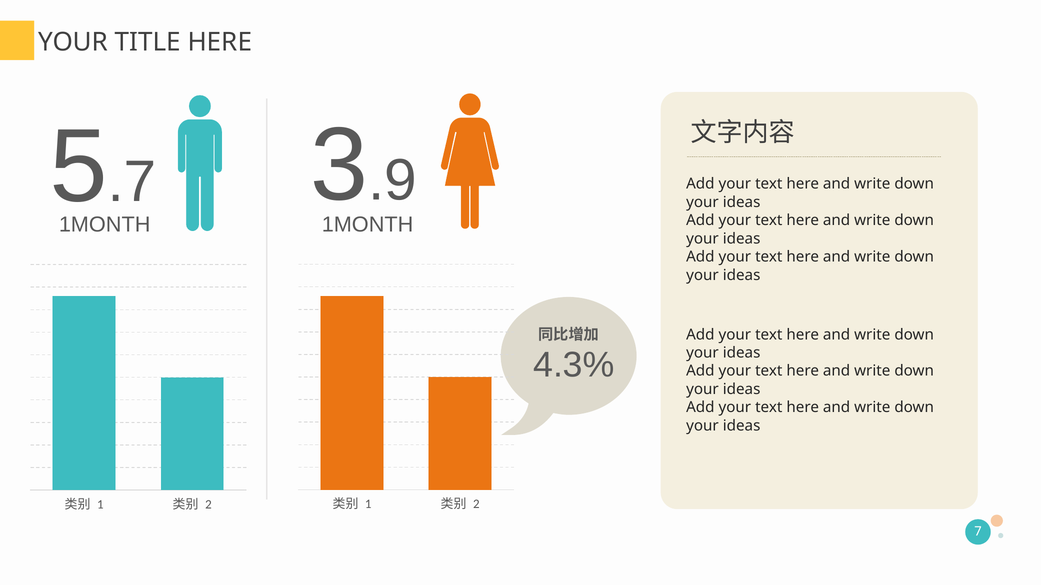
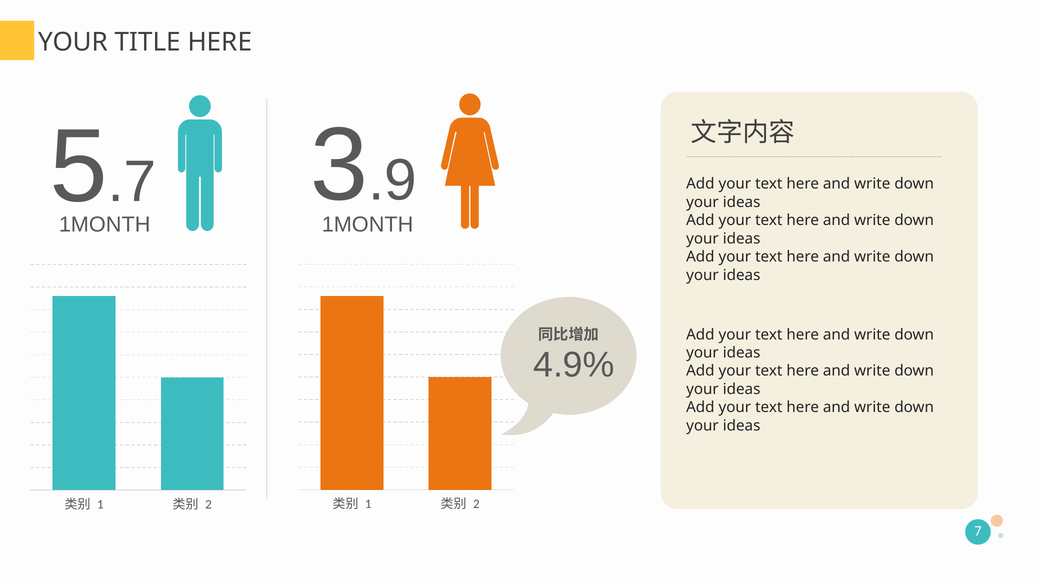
4.3%: 4.3% -> 4.9% (574, 365)
